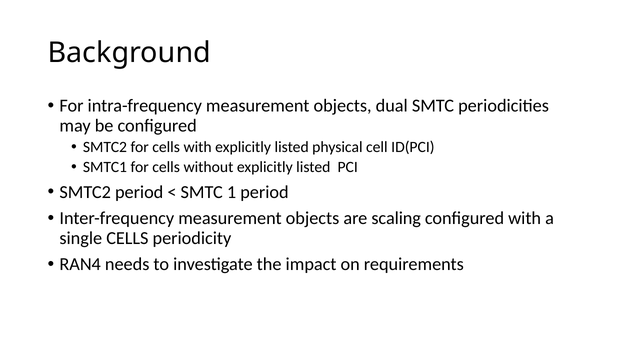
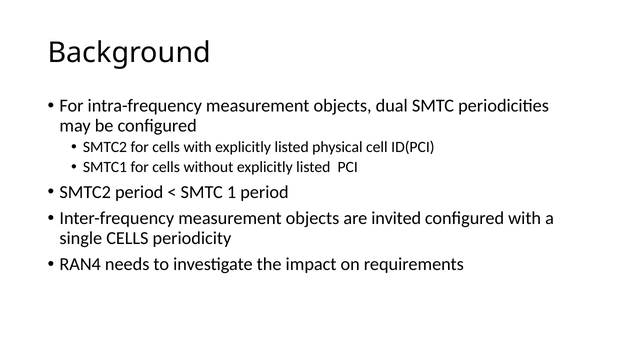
scaling: scaling -> invited (396, 218)
